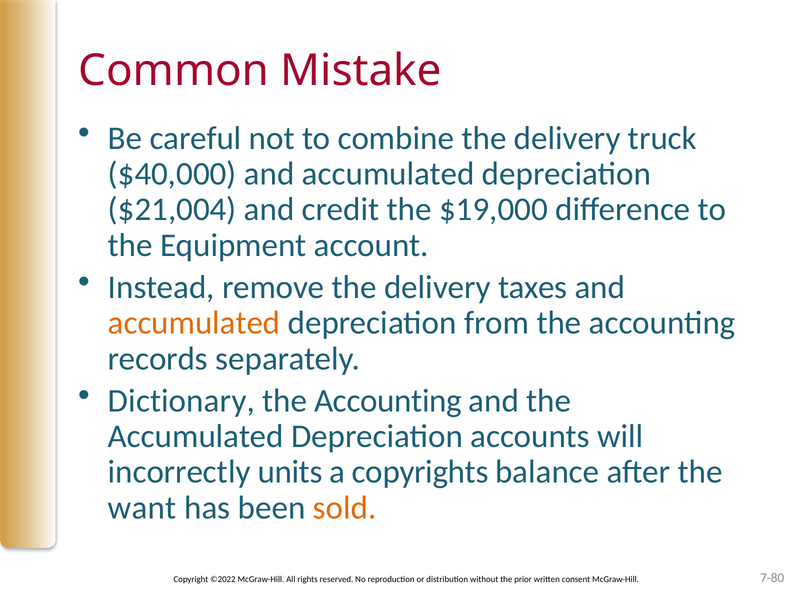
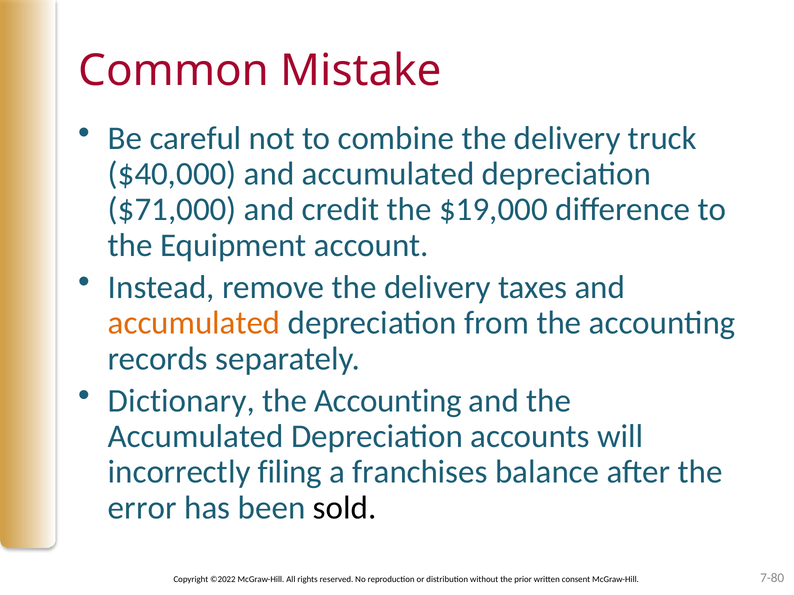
$21,004: $21,004 -> $71,000 (172, 210)
units: units -> filing (290, 472)
copyrights: copyrights -> franchises (420, 472)
want: want -> error (142, 508)
sold colour: orange -> black (345, 508)
